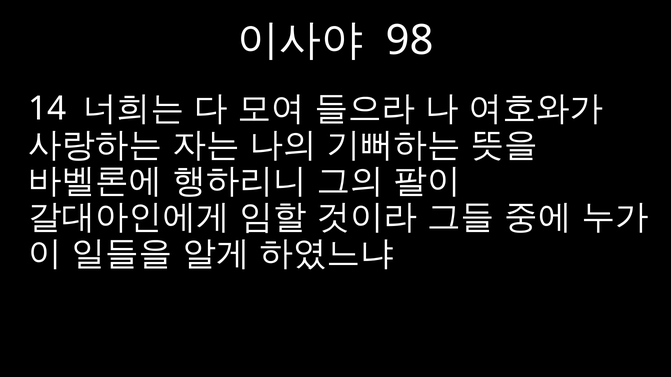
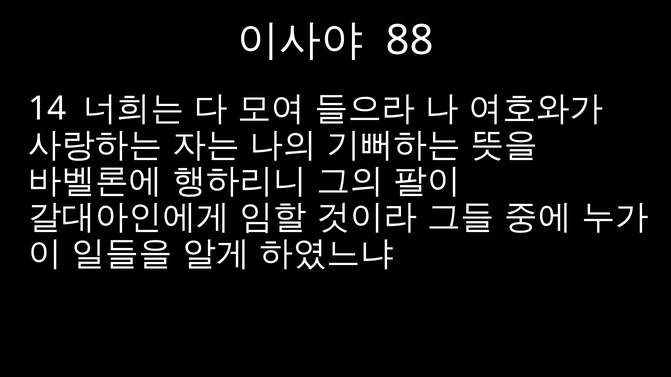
98: 98 -> 88 (410, 40)
